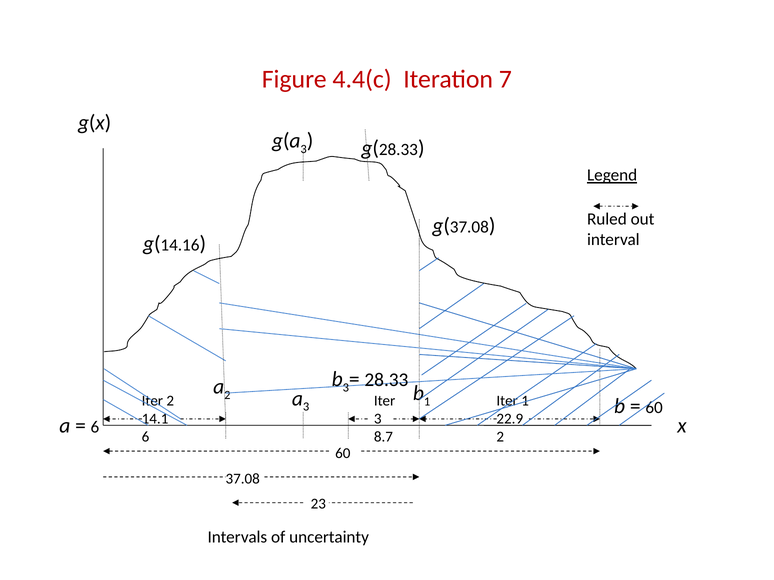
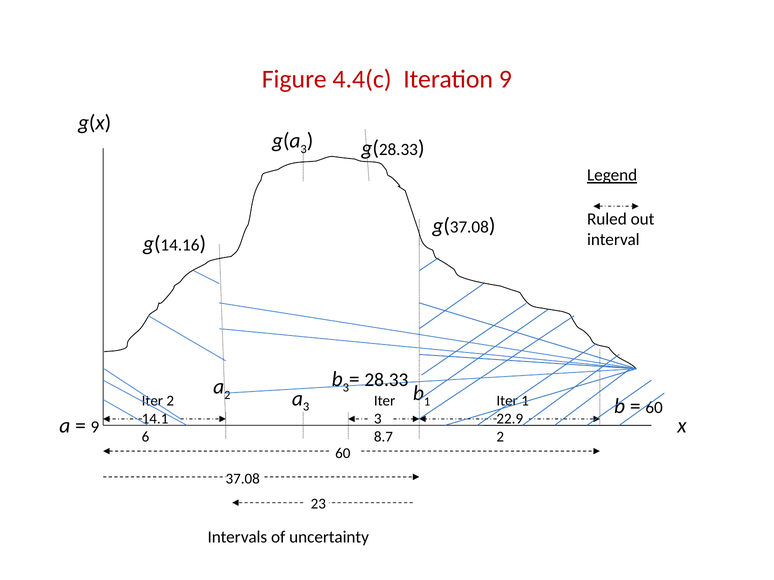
Iteration 7: 7 -> 9 (505, 79)
6: 6 -> 9 (95, 427)
